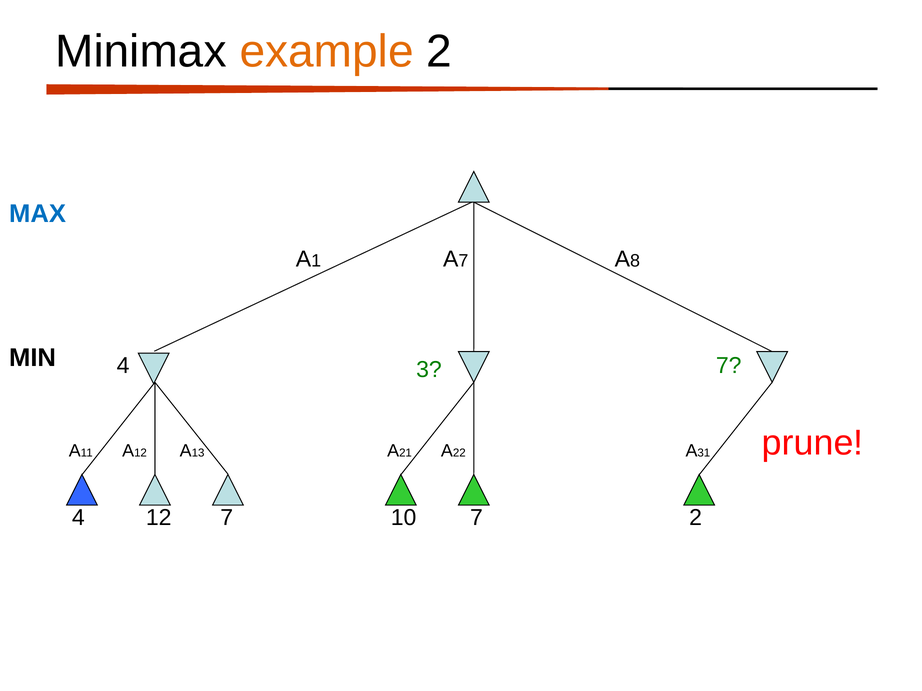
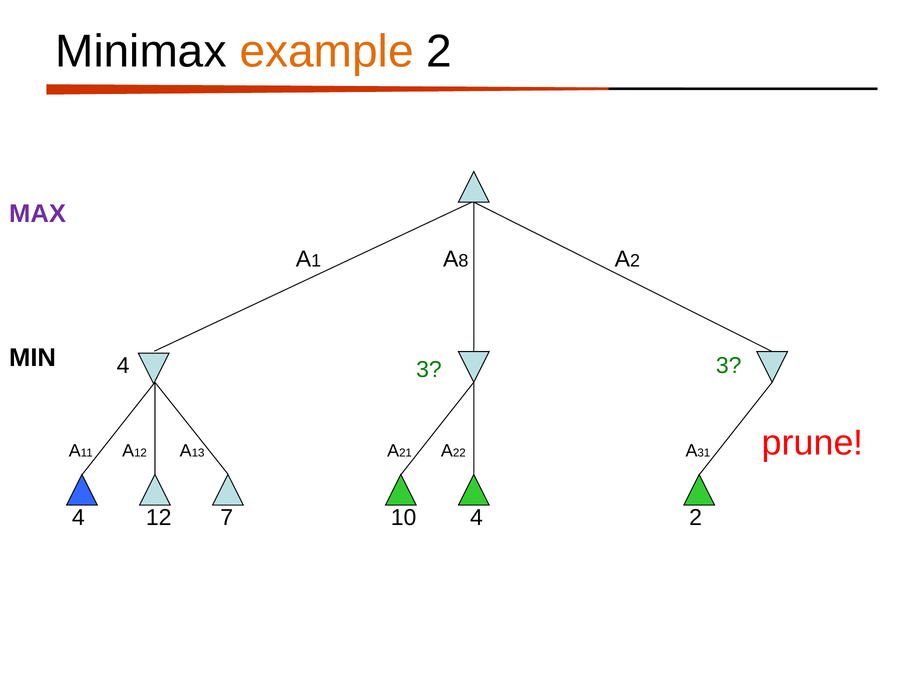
MAX colour: blue -> purple (38, 214)
7: 7 -> 8 (463, 261)
8: 8 -> 2 (635, 261)
3 7: 7 -> 3 (729, 366)
10 7: 7 -> 4 (476, 518)
